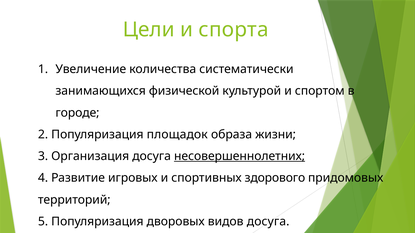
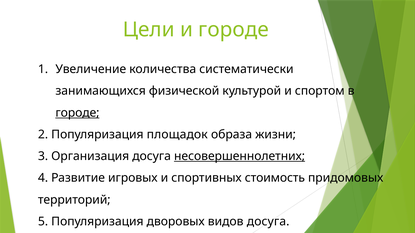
и спорта: спорта -> городе (234, 30)
городе underline: none -> present (77, 113)
здорового: здорового -> стоимость (275, 178)
